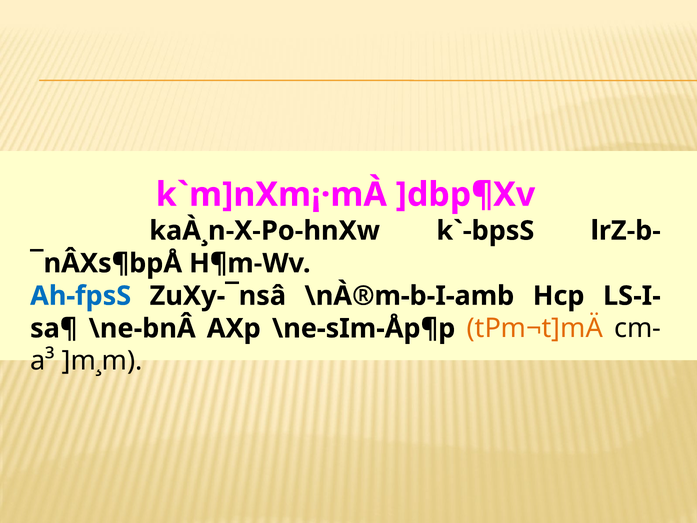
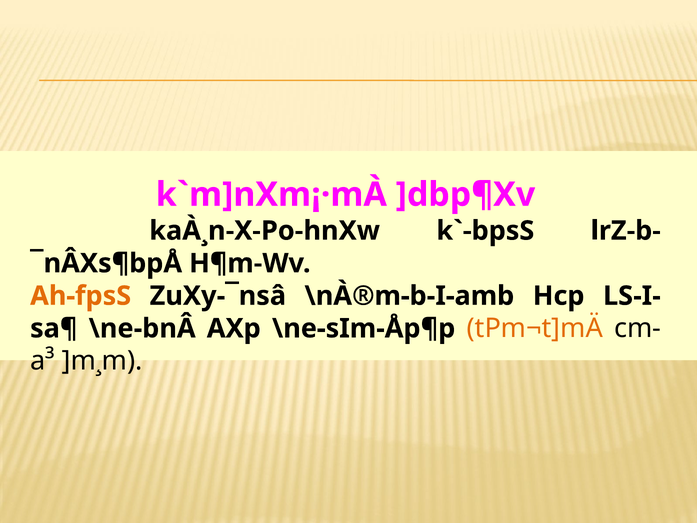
Ah-fpsS colour: blue -> orange (81, 296)
